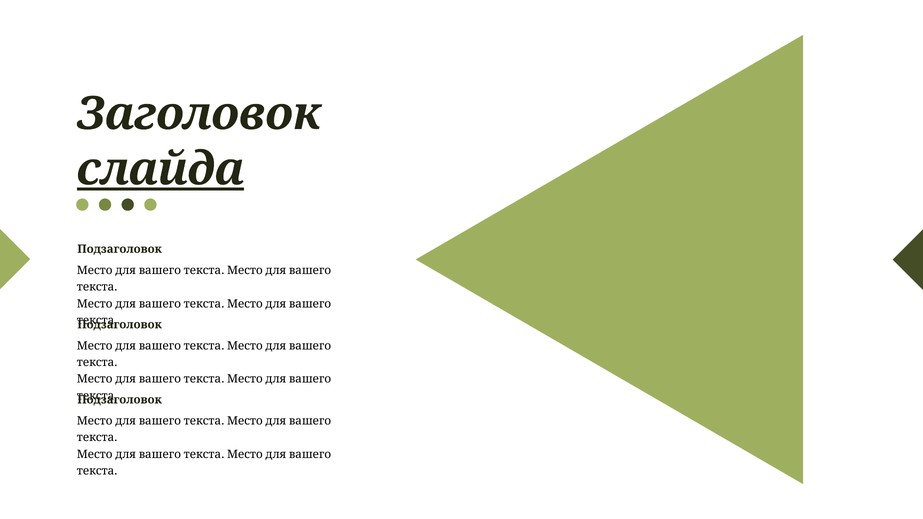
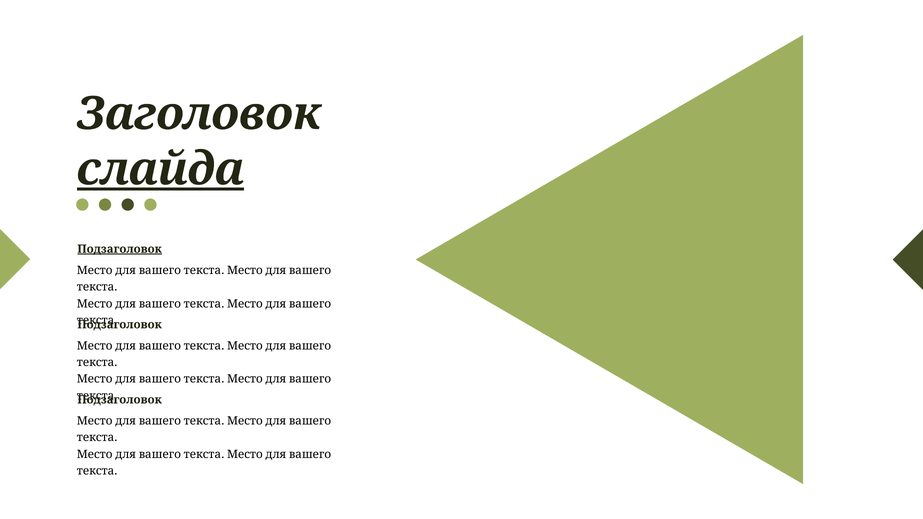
Подзаголовок underline: none -> present (120, 249)
